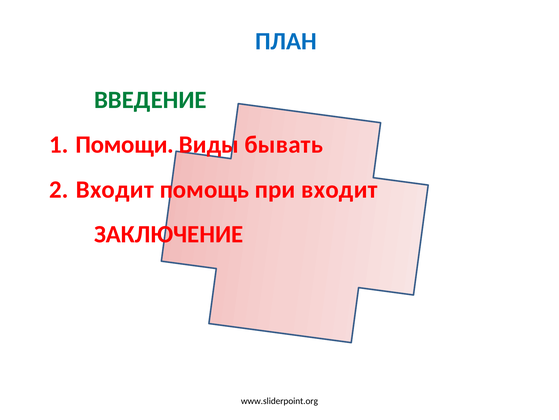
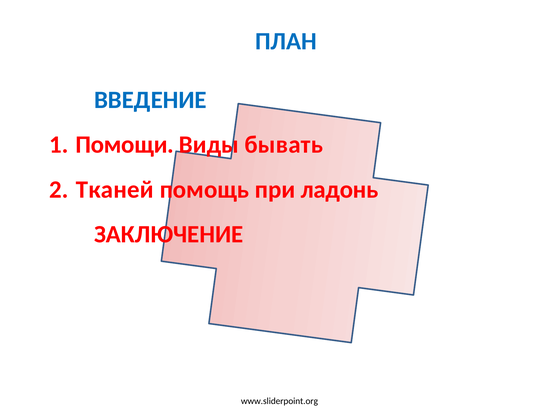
ВВЕДЕНИЕ colour: green -> blue (150, 100)
Входит: Входит -> Тканей (115, 189)
при входит: входит -> ладонь (340, 189)
